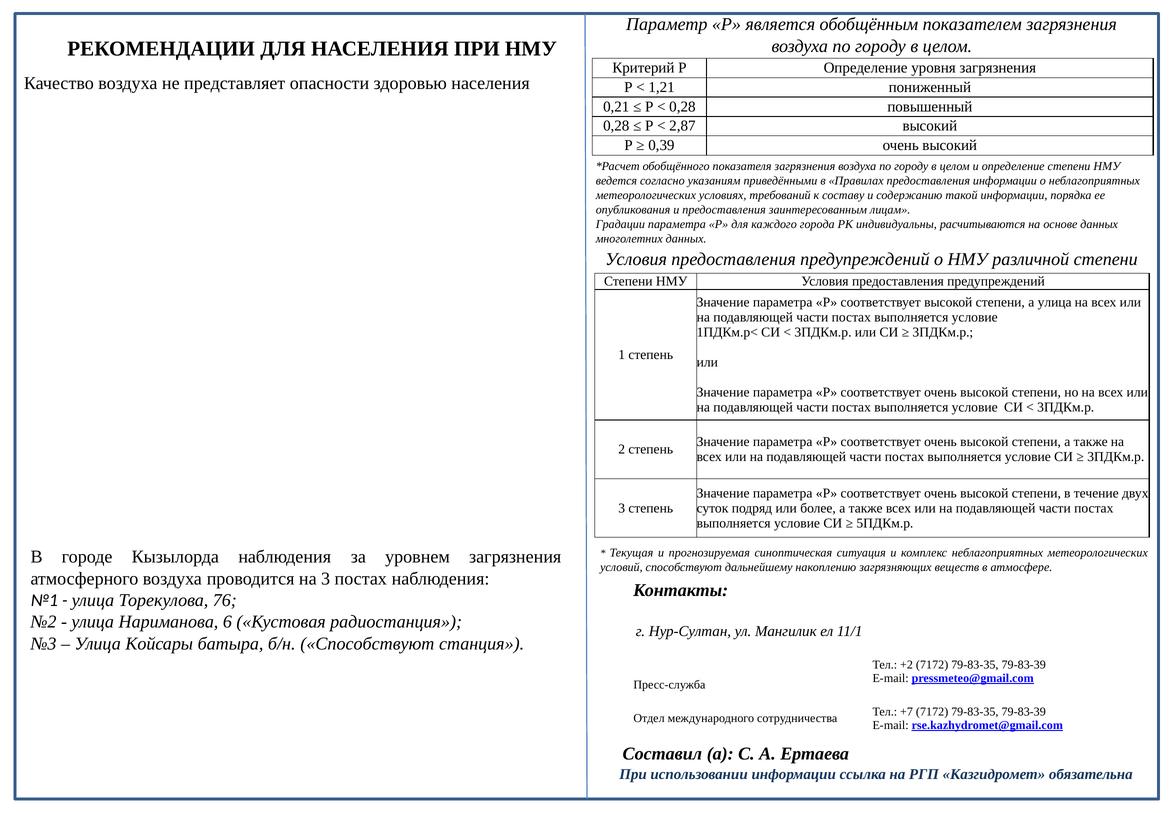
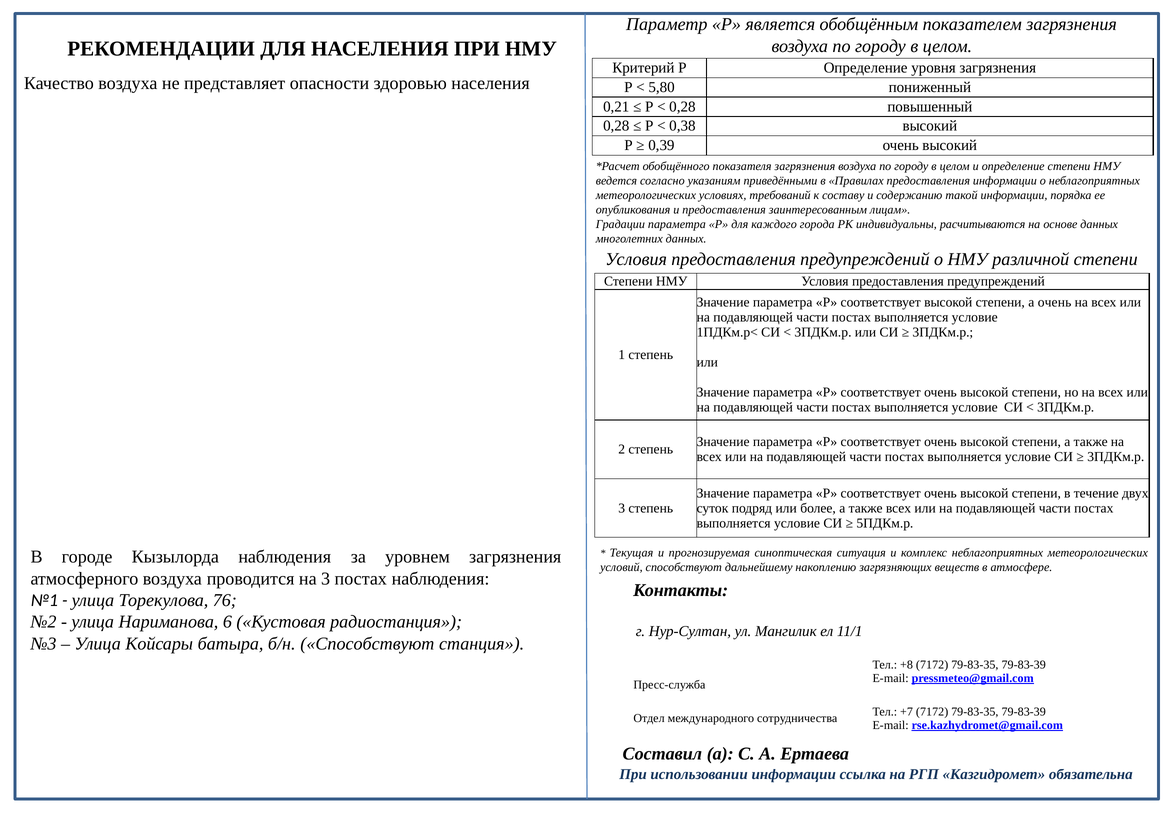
1,21: 1,21 -> 5,80 (662, 87)
2,87: 2,87 -> 0,38 (682, 126)
а улица: улица -> очень (1055, 302)
+2: +2 -> +8 (907, 665)
